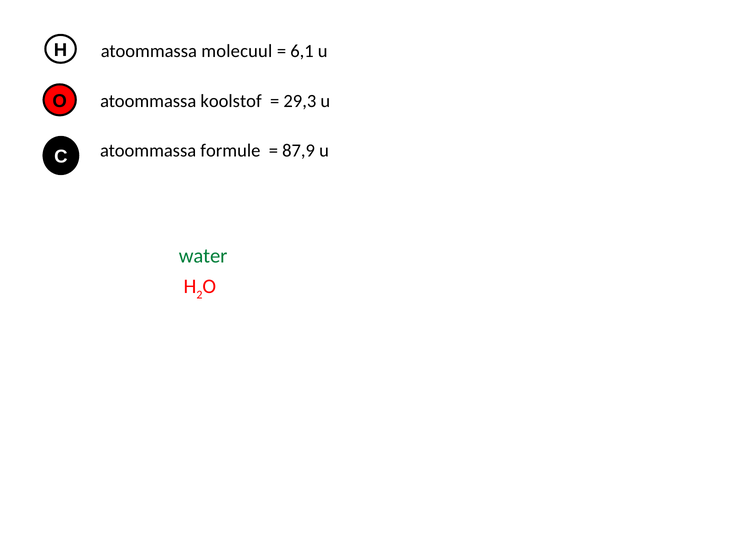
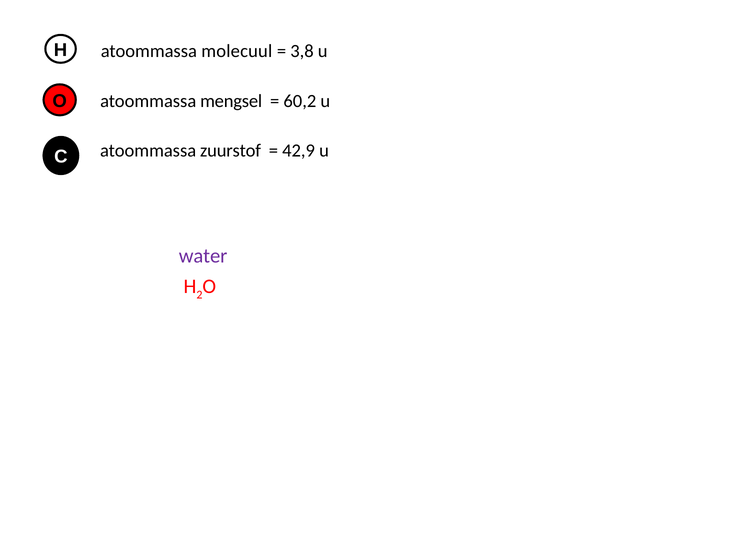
6,1: 6,1 -> 3,8 (302, 51)
koolstof: koolstof -> mengsel (231, 101)
29,3: 29,3 -> 60,2 (300, 101)
formule: formule -> zuurstof (230, 151)
87,9: 87,9 -> 42,9 (299, 151)
water colour: green -> purple (203, 255)
